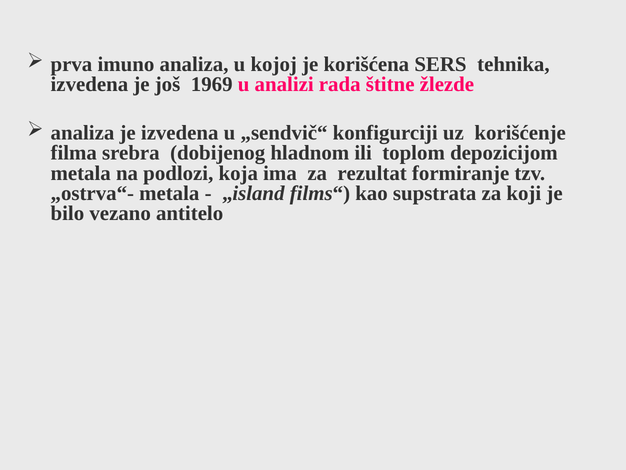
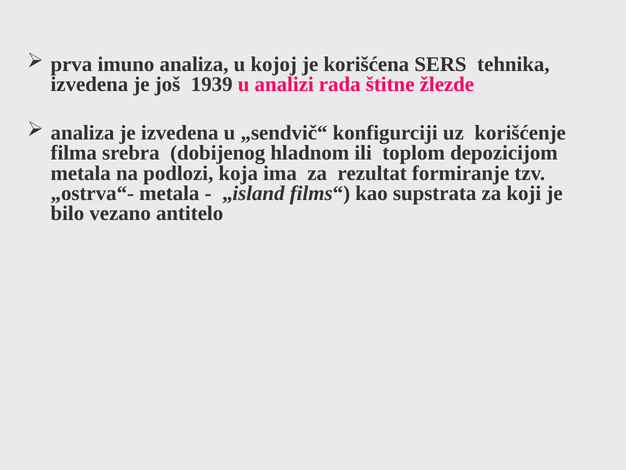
1969: 1969 -> 1939 (212, 84)
